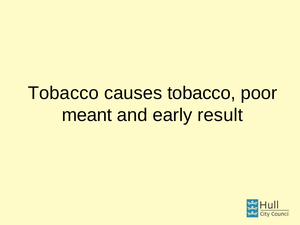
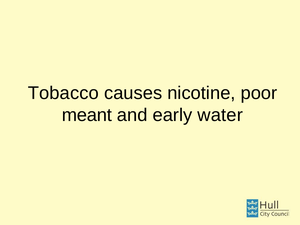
causes tobacco: tobacco -> nicotine (201, 93)
result: result -> water (220, 115)
